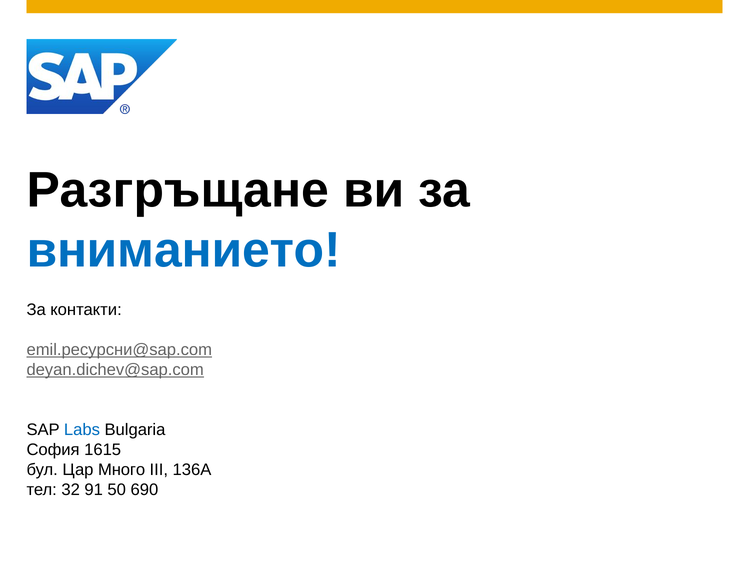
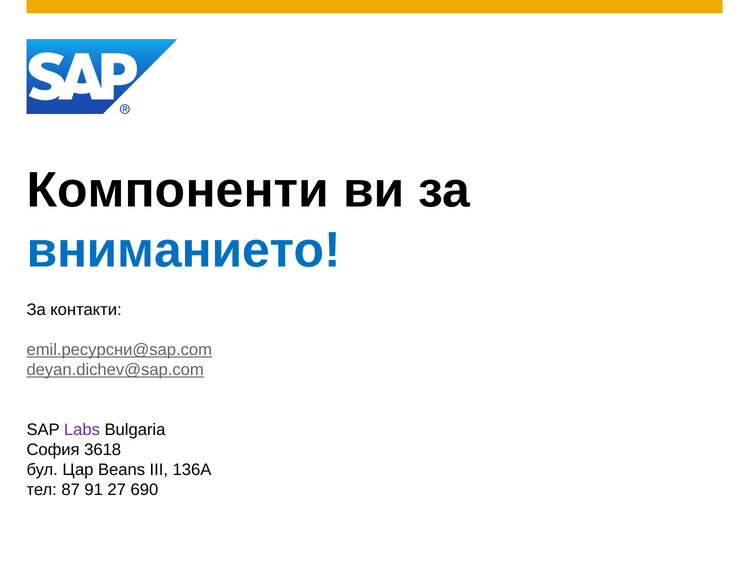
Разгръщане: Разгръщане -> Компоненти (178, 190)
Labs colour: blue -> purple (82, 429)
1615: 1615 -> 3618 (103, 449)
Много: Много -> Beans (122, 469)
32: 32 -> 87 (71, 489)
50: 50 -> 27 (117, 489)
